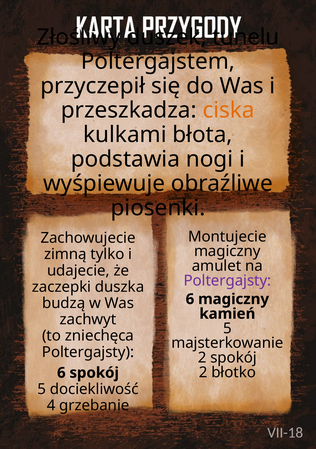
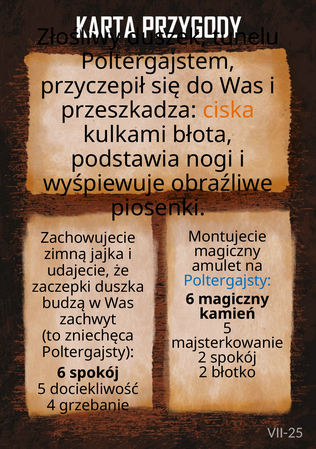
tylko: tylko -> jajka (107, 254)
Poltergajsty colour: purple -> blue (227, 280)
VII-18: VII-18 -> VII-25 (285, 433)
